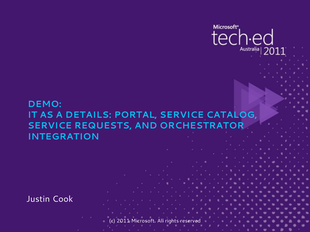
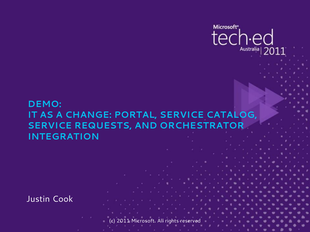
DETAILS: DETAILS -> CHANGE (88, 115)
